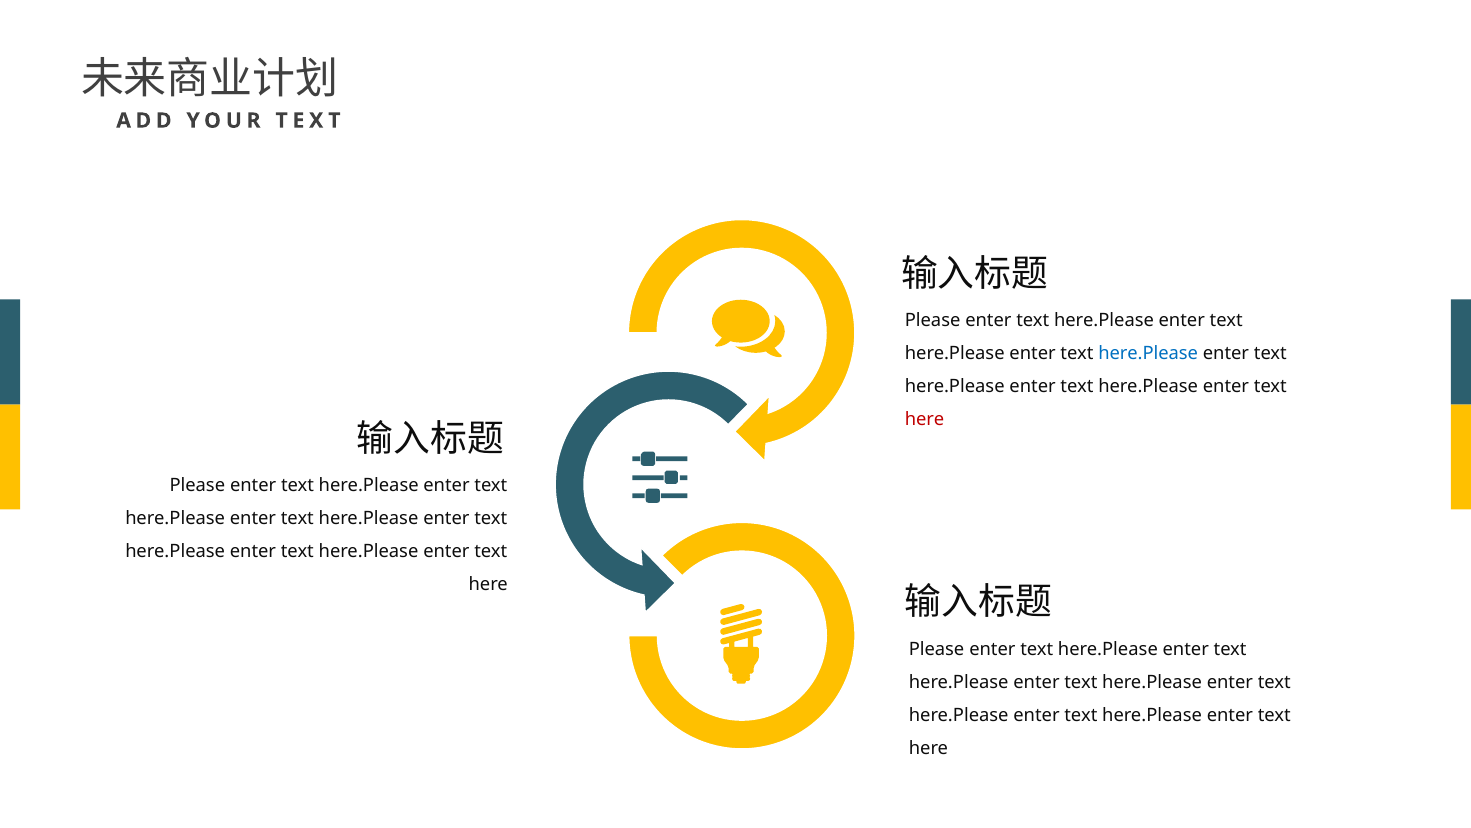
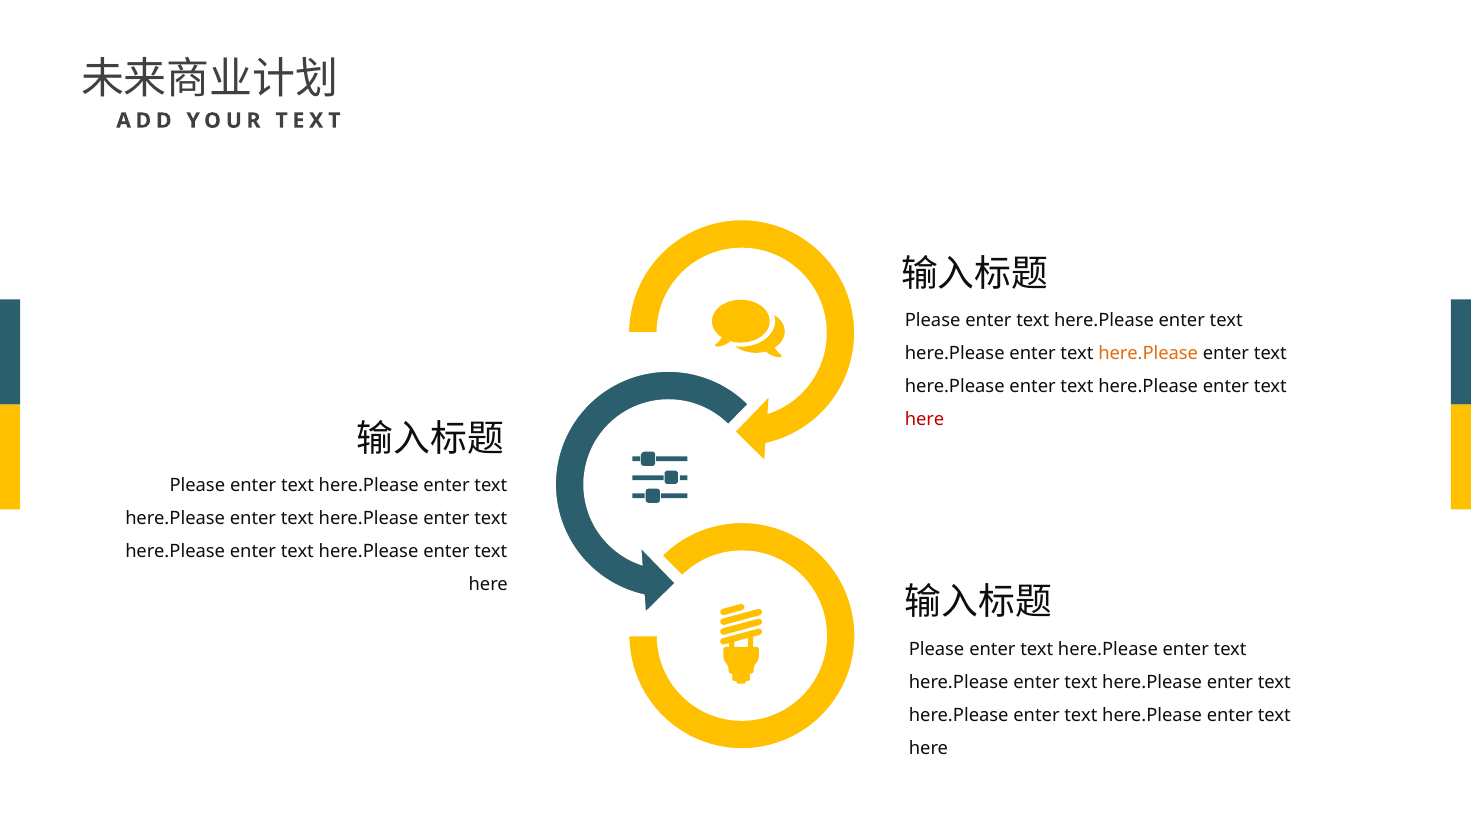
here.Please colour: blue -> orange (1148, 353)
